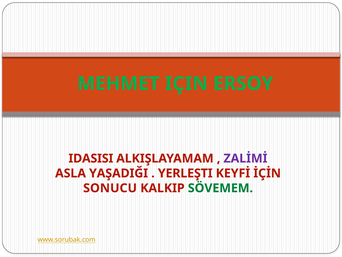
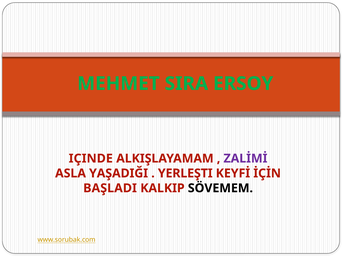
IÇIN: IÇIN -> SIRA (186, 83)
IDASISI: IDASISI -> IÇINDE (91, 158)
SONUCU: SONUCU -> BAŞLADI (110, 188)
SÖVEMEM colour: green -> black (220, 188)
